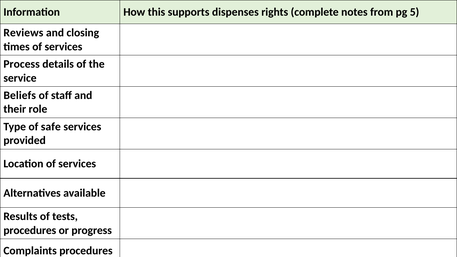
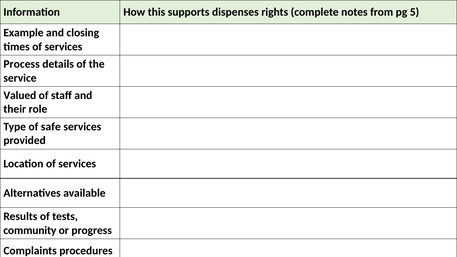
Reviews: Reviews -> Example (23, 33)
Beliefs: Beliefs -> Valued (20, 95)
procedures: procedures -> community (30, 230)
